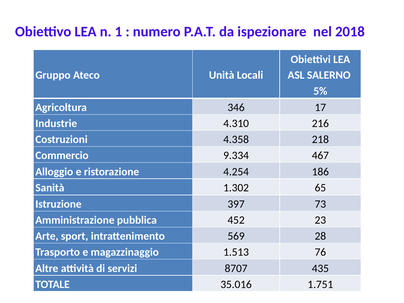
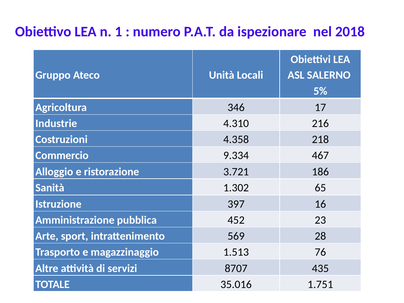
4.254: 4.254 -> 3.721 (236, 172)
73: 73 -> 16 (320, 204)
